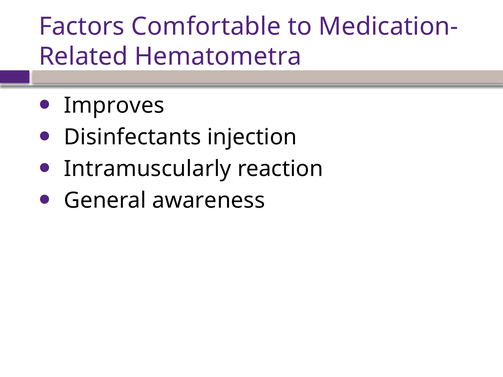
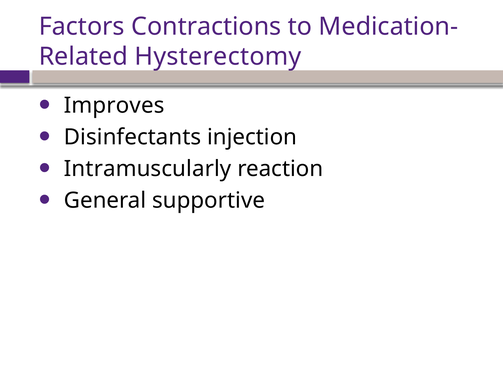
Comfortable: Comfortable -> Contractions (206, 26)
Hematometra: Hematometra -> Hysterectomy (218, 57)
awareness: awareness -> supportive (209, 201)
